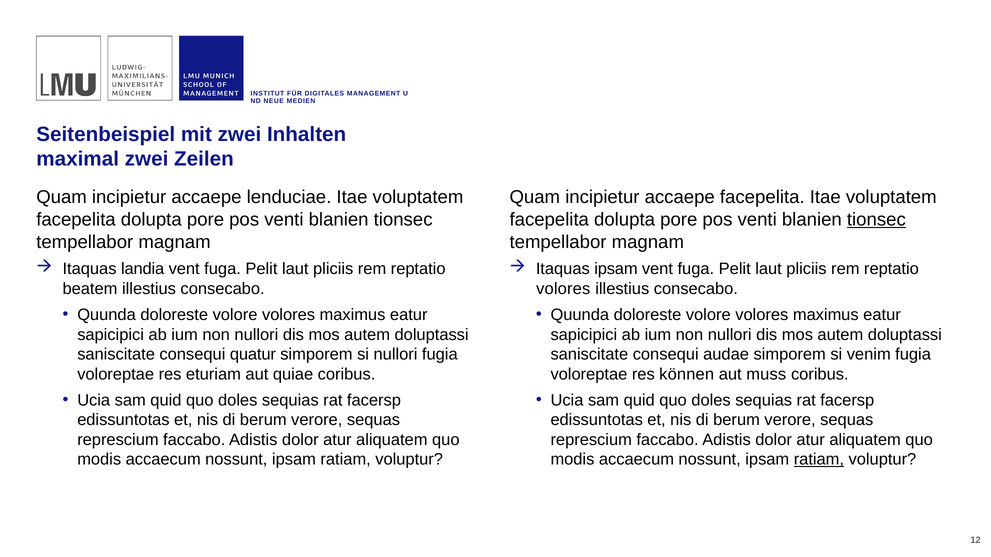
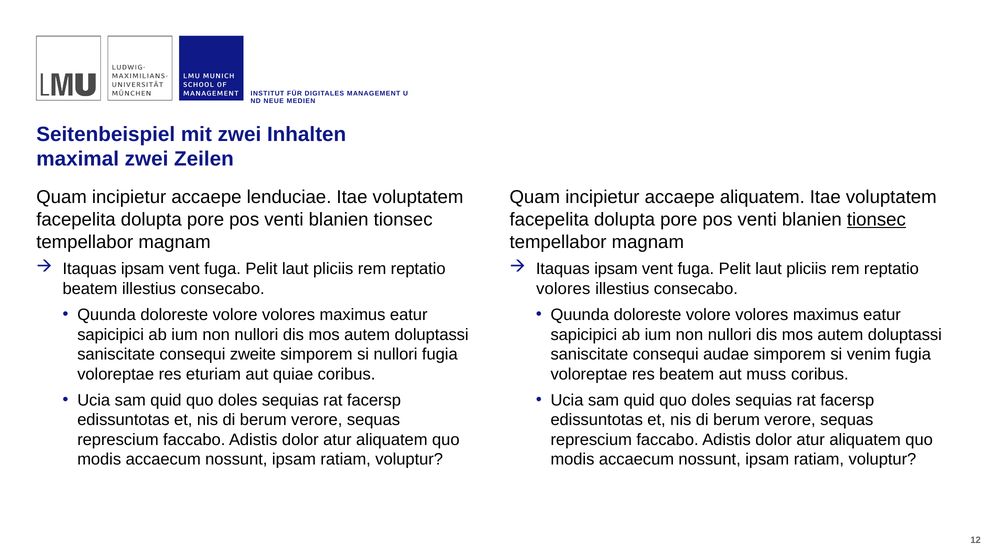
accaepe facepelita: facepelita -> aliquatem (762, 197)
landia: landia -> ipsam (143, 269)
quatur: quatur -> zweite (253, 355)
res können: können -> beatem (687, 374)
ratiam underline: present -> none (819, 460)
